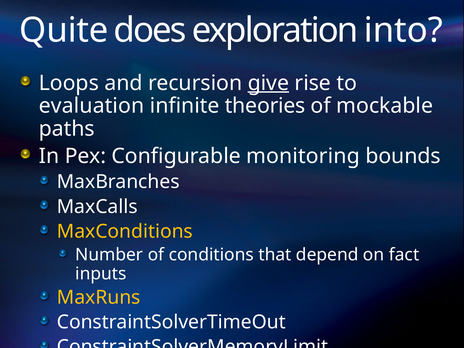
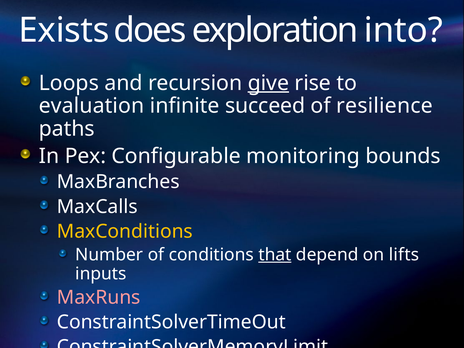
Quite: Quite -> Exists (64, 30)
theories: theories -> succeed (265, 106)
mockable: mockable -> resilience (385, 106)
that underline: none -> present (275, 255)
fact: fact -> lifts (404, 255)
MaxRuns colour: yellow -> pink (99, 297)
